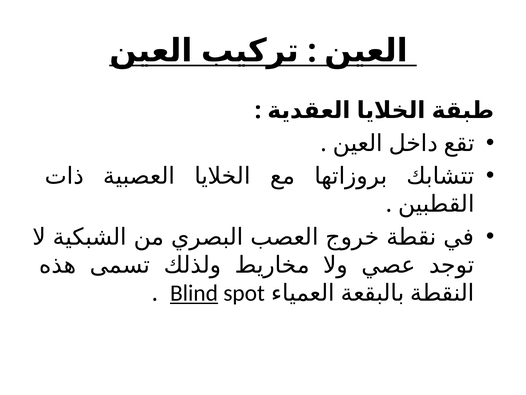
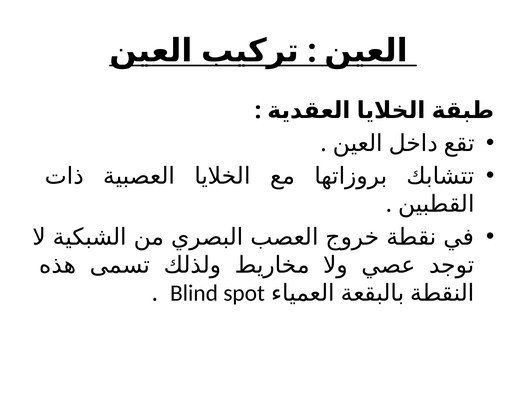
Blind underline: present -> none (194, 293)
